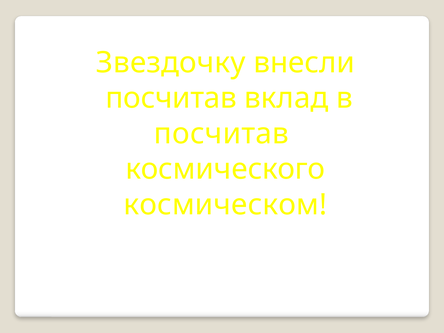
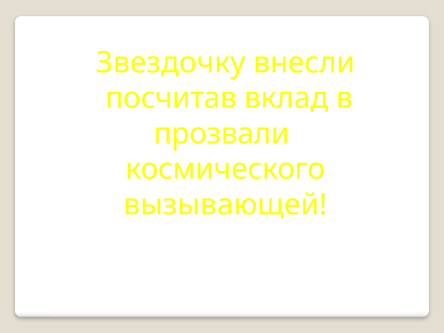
посчитав: посчитав -> прозвали (222, 134)
космическом: космическом -> вызывающей (225, 205)
